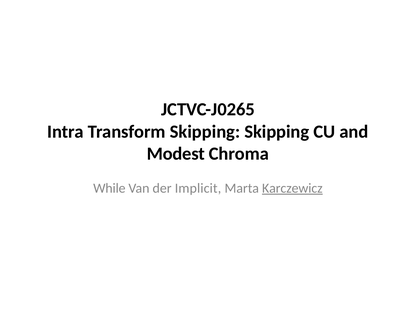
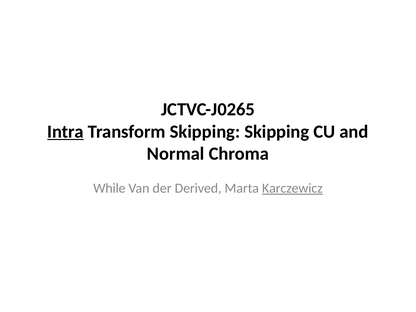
Intra underline: none -> present (66, 132)
Modest: Modest -> Normal (176, 154)
Implicit: Implicit -> Derived (198, 188)
